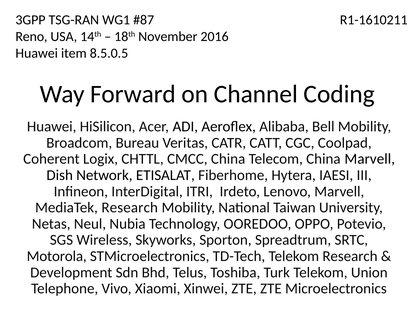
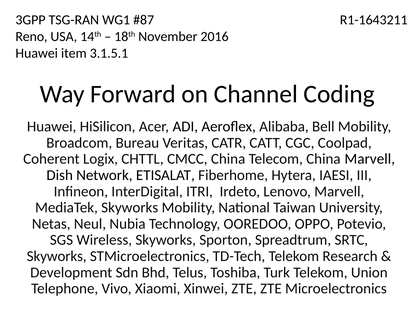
R1-1610211: R1-1610211 -> R1-1643211 (374, 20)
8.5.0.5: 8.5.0.5 -> 3.1.5.1 (109, 53)
MediaTek Research: Research -> Skyworks (130, 207)
Motorola: Motorola -> Skyworks (57, 256)
